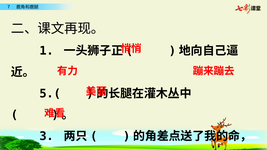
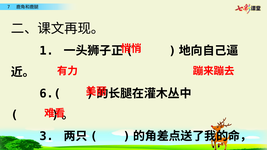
5.(: 5.( -> 6.( (50, 94)
